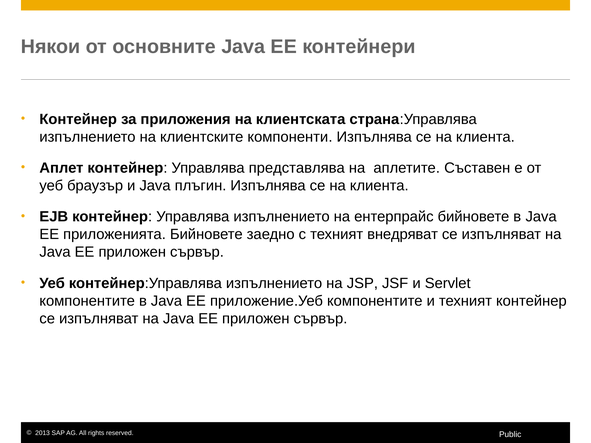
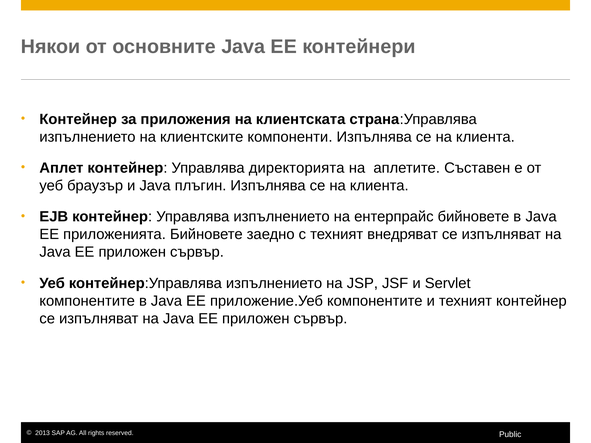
представлява: представлява -> директорията (297, 168)
